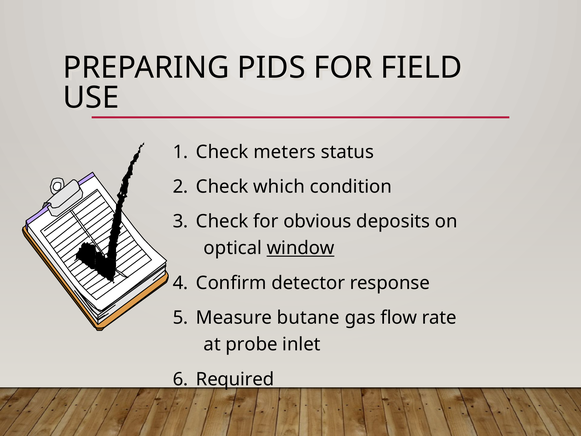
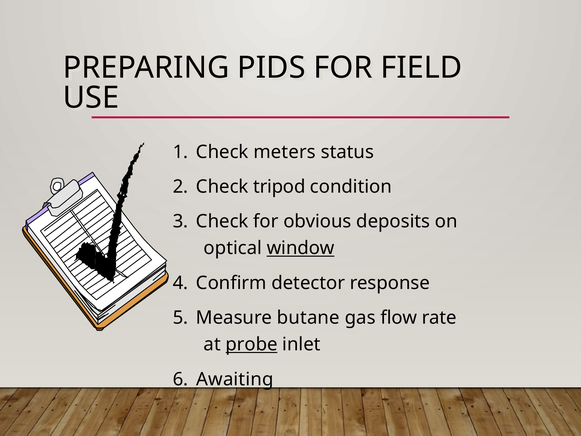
which: which -> tripod (279, 187)
probe underline: none -> present (252, 344)
Required: Required -> Awaiting (235, 379)
